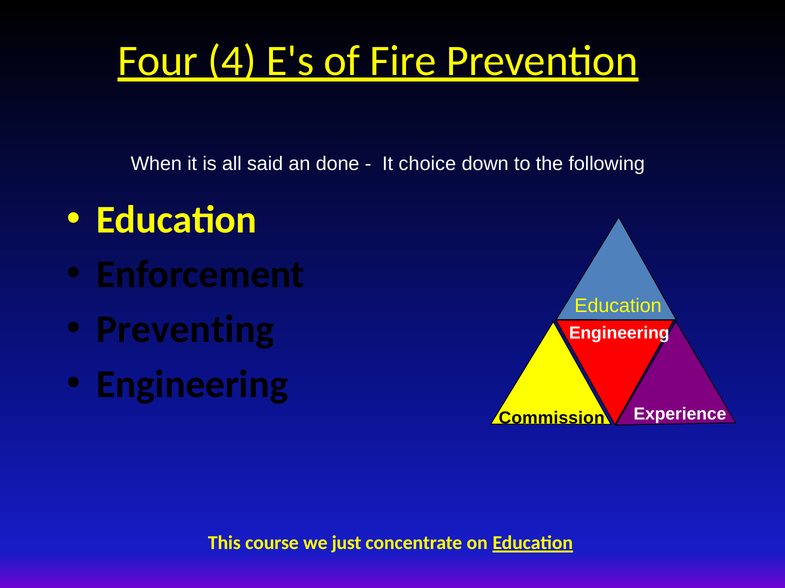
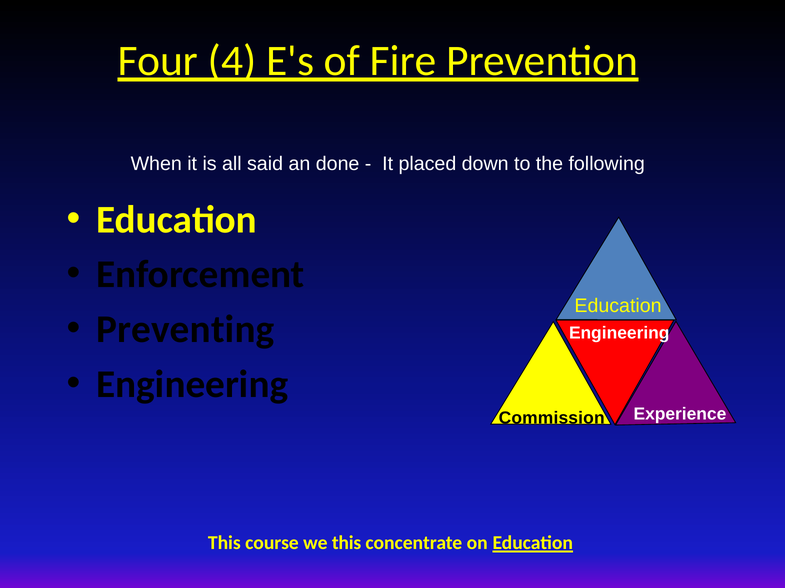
choice: choice -> placed (427, 164)
we just: just -> this (347, 543)
